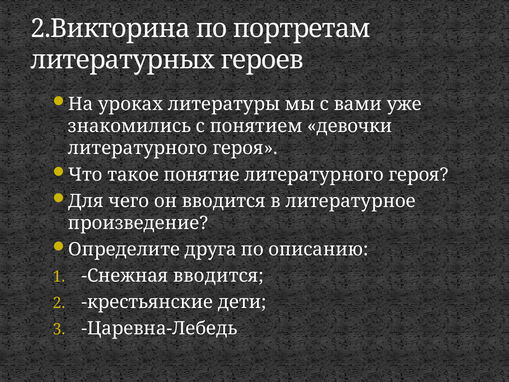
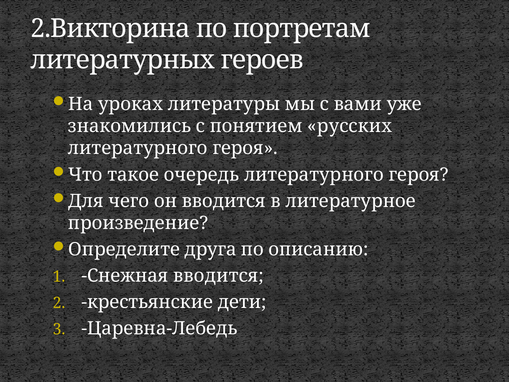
девочки: девочки -> русских (350, 126)
понятие: понятие -> очередь (201, 174)
